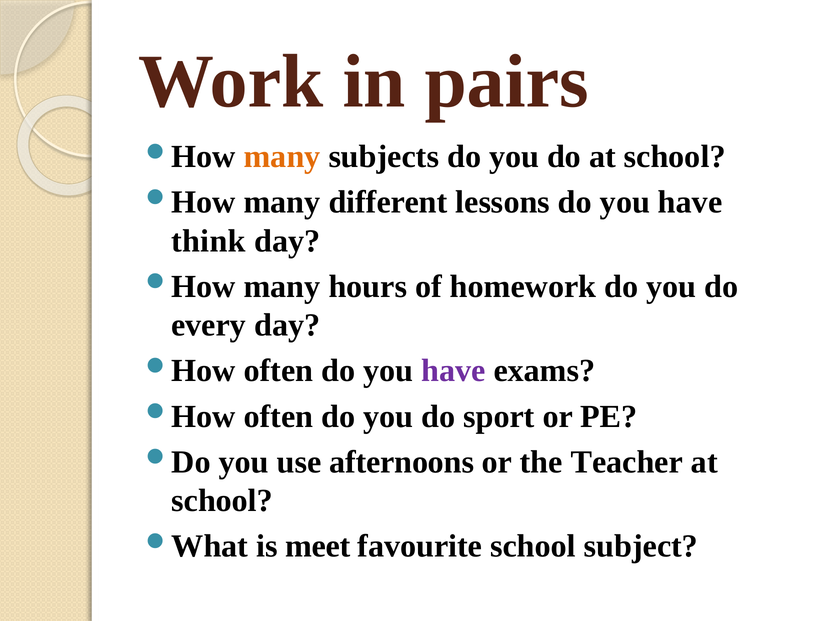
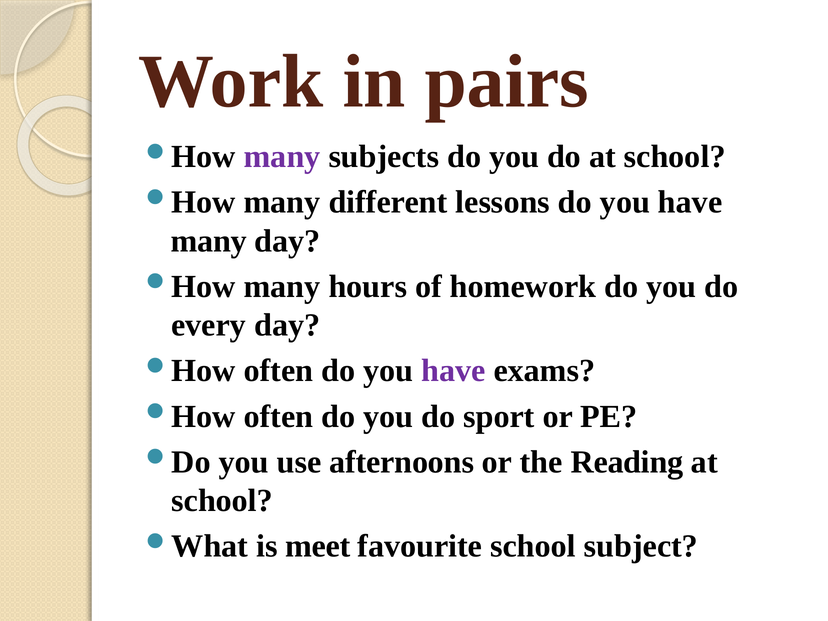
many colour: orange -> purple (282, 157)
think: think -> many (209, 241)
Teacher: Teacher -> Reading (627, 462)
